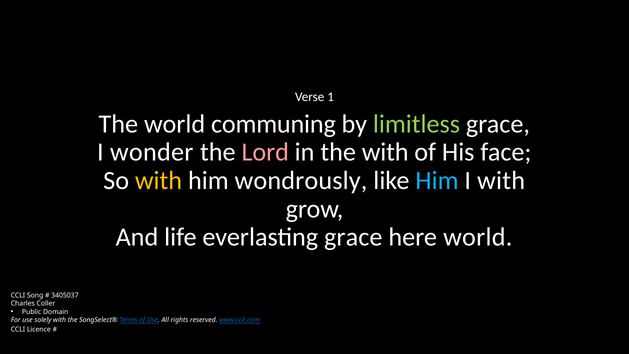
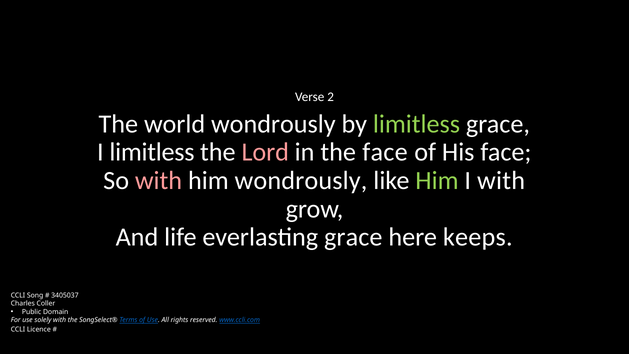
1: 1 -> 2 (331, 97)
world communing: communing -> wondrously (273, 124)
I wonder: wonder -> limitless (152, 152)
the with: with -> face (385, 152)
with colour: yellow -> pink (159, 180)
Him colour: light blue -> light green (437, 180)
here world: world -> keeps (478, 237)
